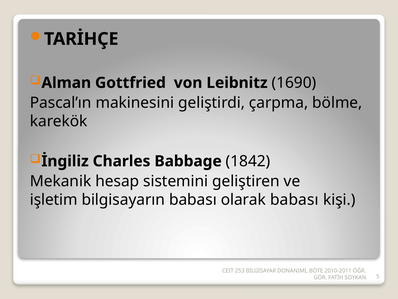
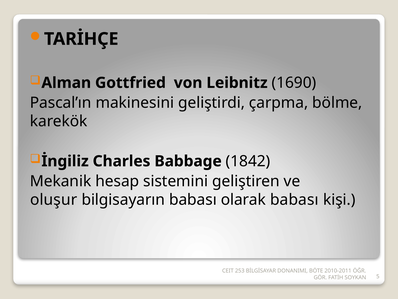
işletim: işletim -> oluşur (54, 199)
